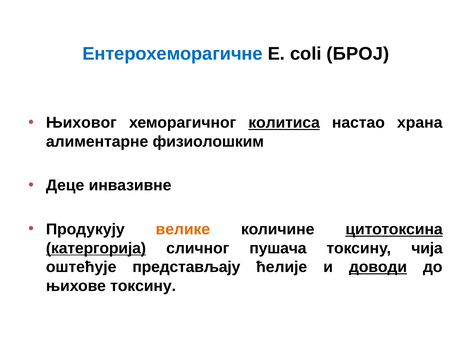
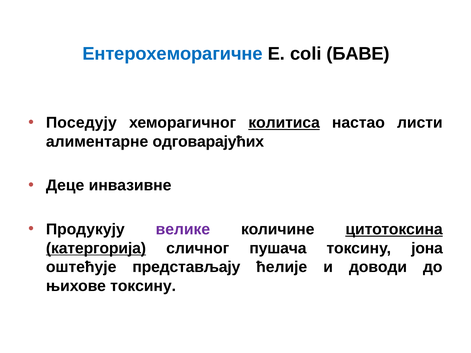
БРОЈ: БРОЈ -> БАВЕ (358, 54)
Њиховог: Њиховог -> Поседују (81, 123)
храна: храна -> листи (420, 123)
физиолошким: физиолошким -> одговарајућих (208, 142)
велике colour: orange -> purple (183, 230)
чија: чија -> јона (427, 248)
доводи underline: present -> none (378, 267)
